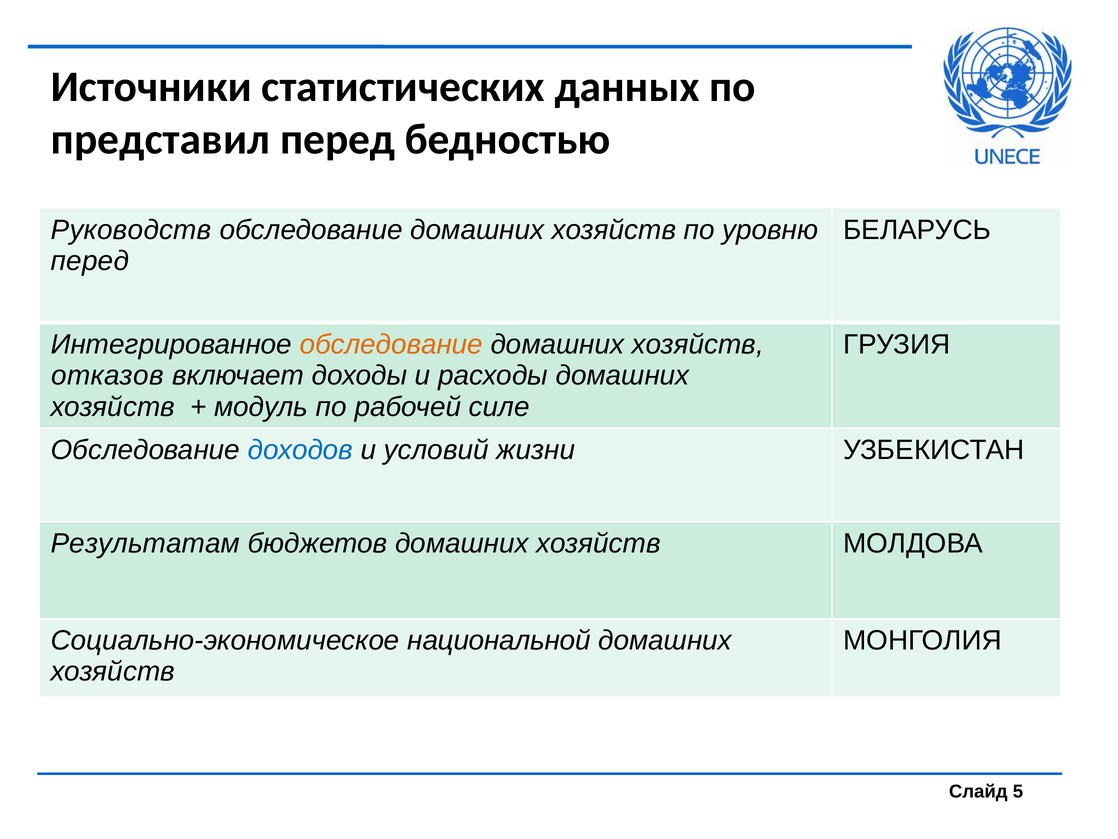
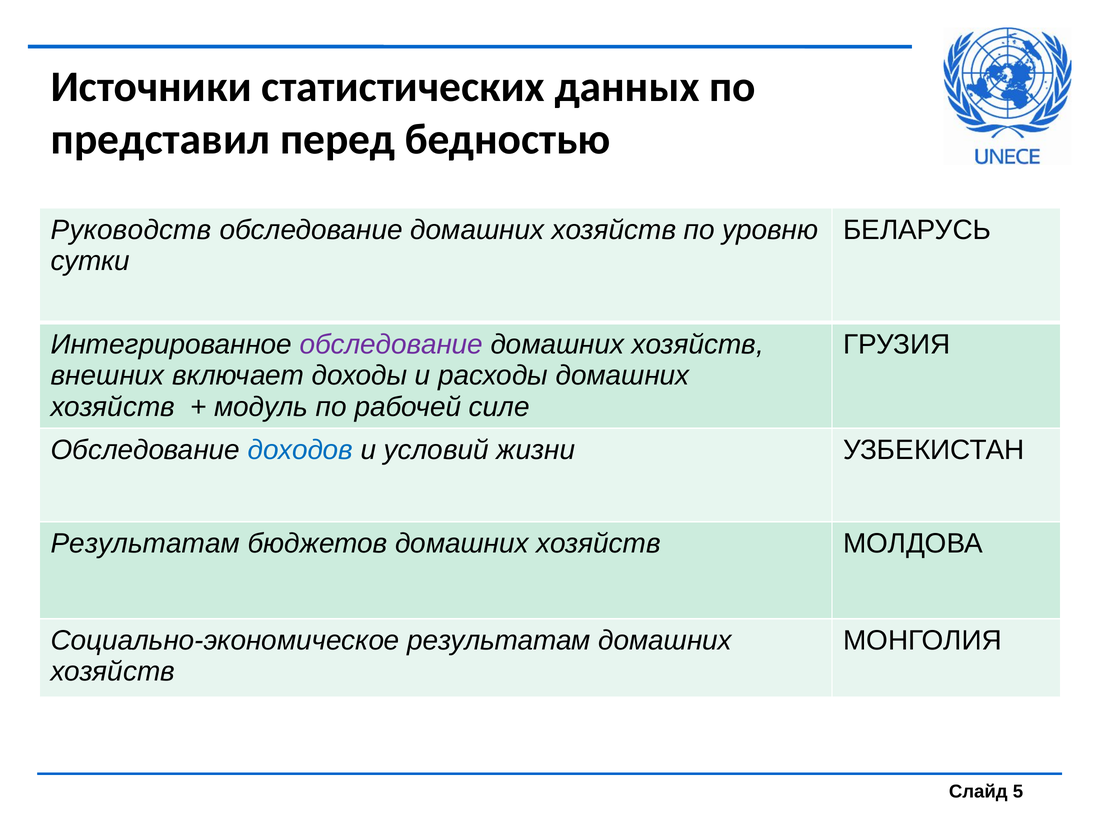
перед: перед -> сутки (90, 261)
обследование colour: orange -> purple (391, 344)
отказов: отказов -> внешних (108, 375)
Социально-экономическое национальной: национальной -> результатам (499, 640)
